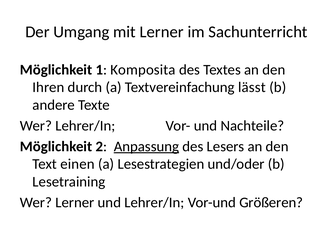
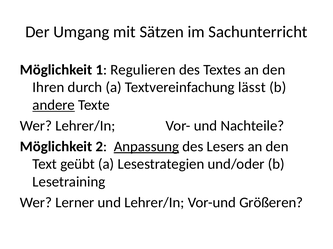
mit Lerner: Lerner -> Sätzen (162, 32)
Komposita: Komposita -> Regulieren (143, 70)
andere underline: none -> present (54, 105)
einen: einen -> geübt (78, 165)
